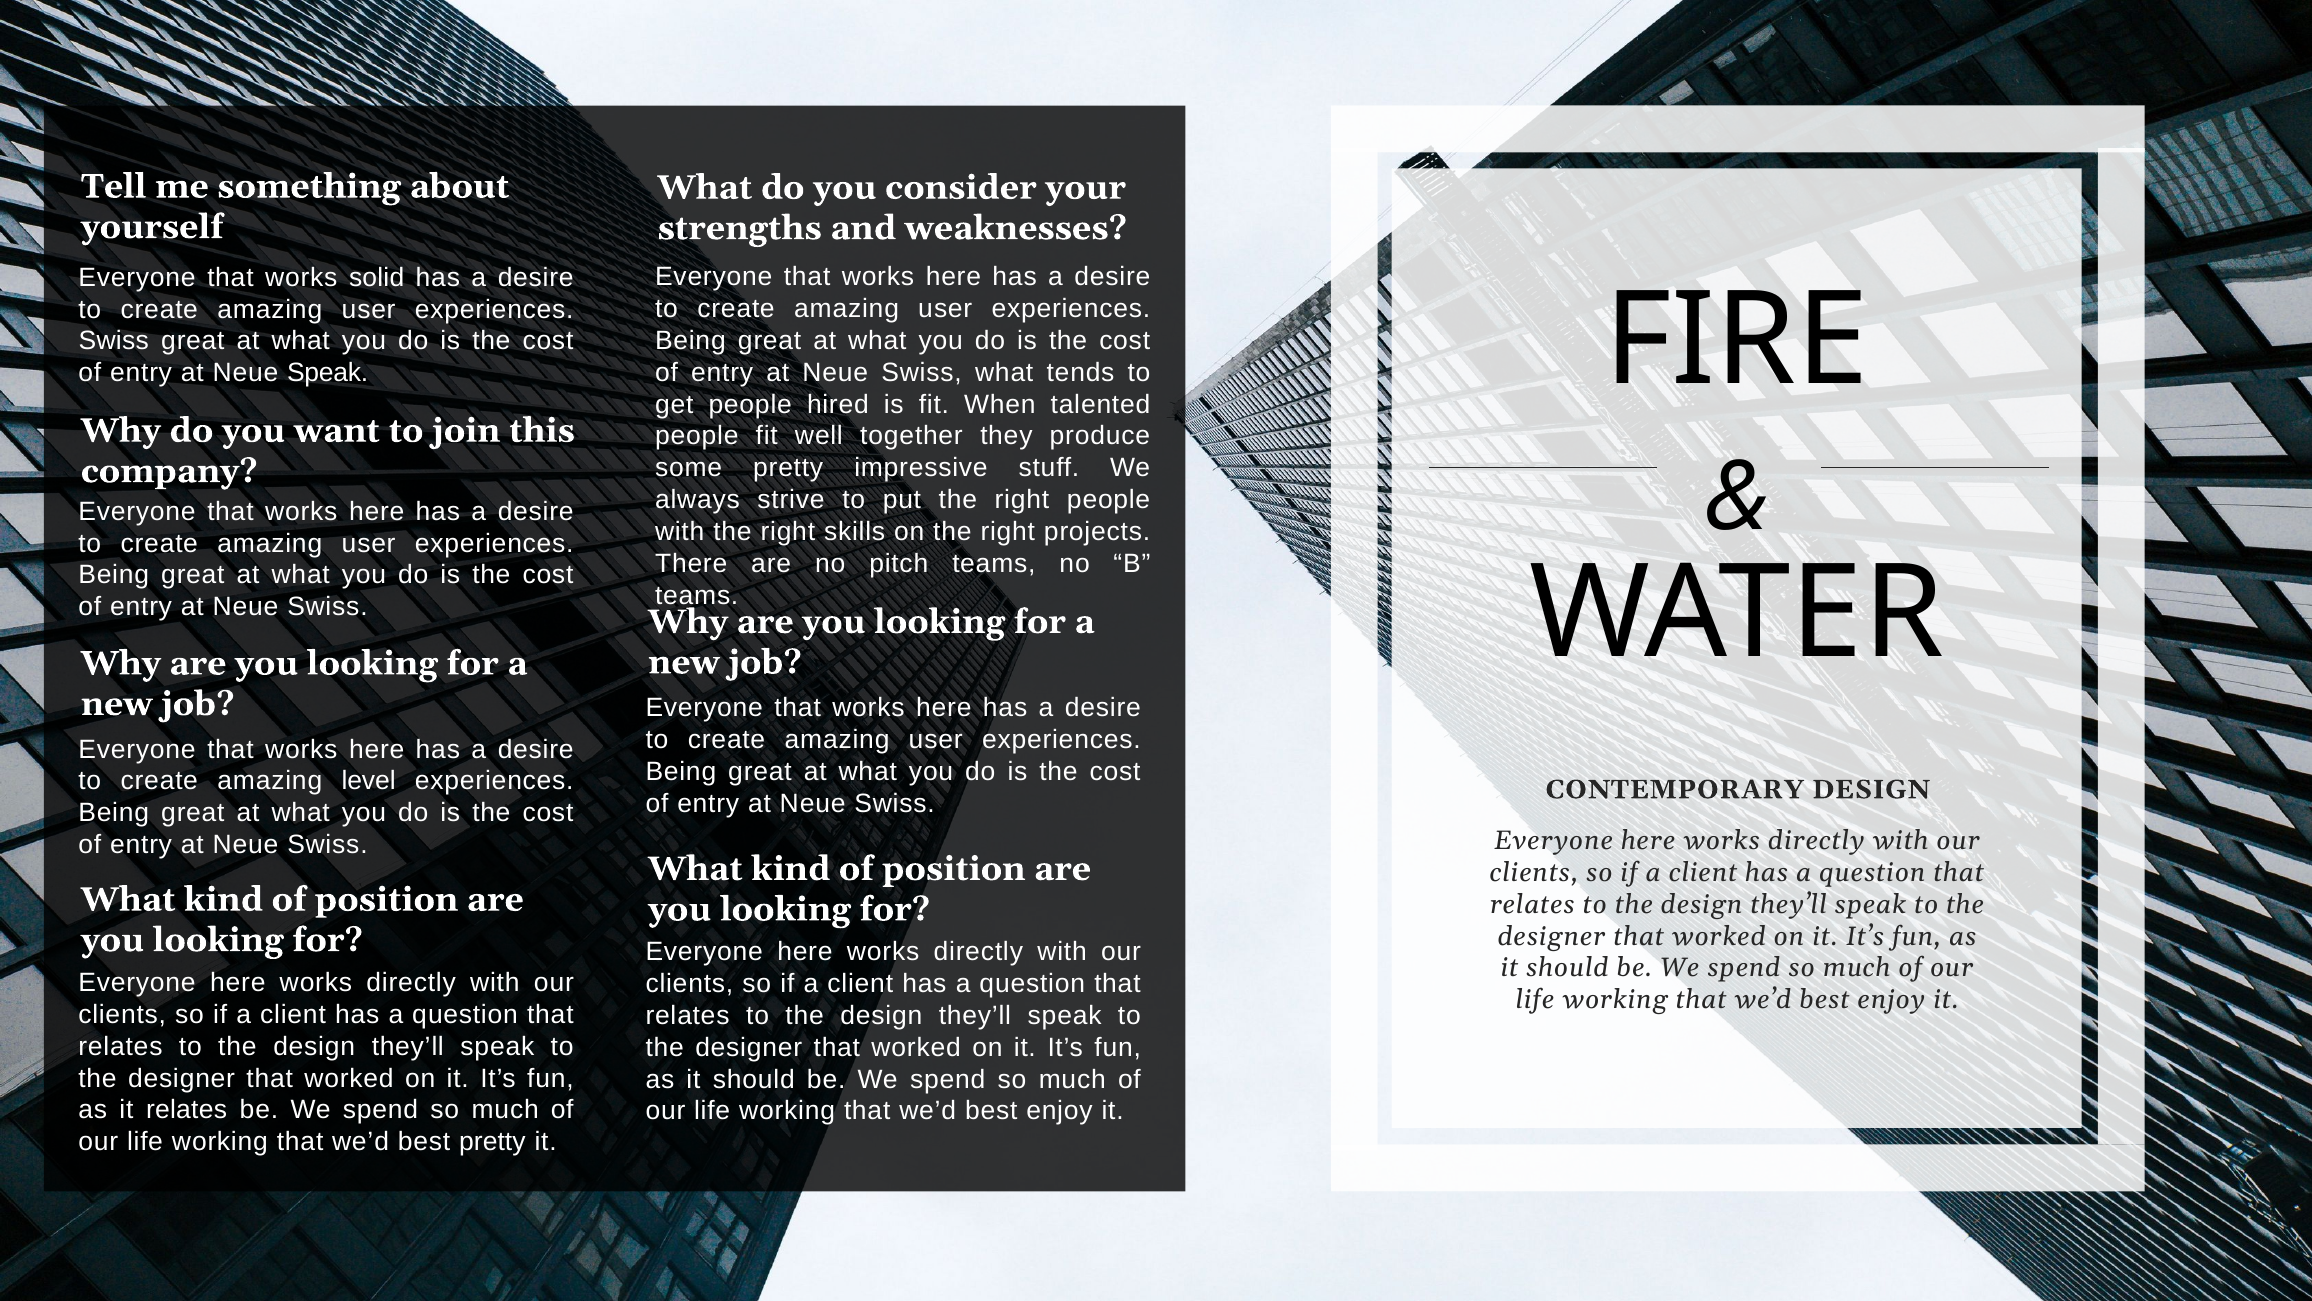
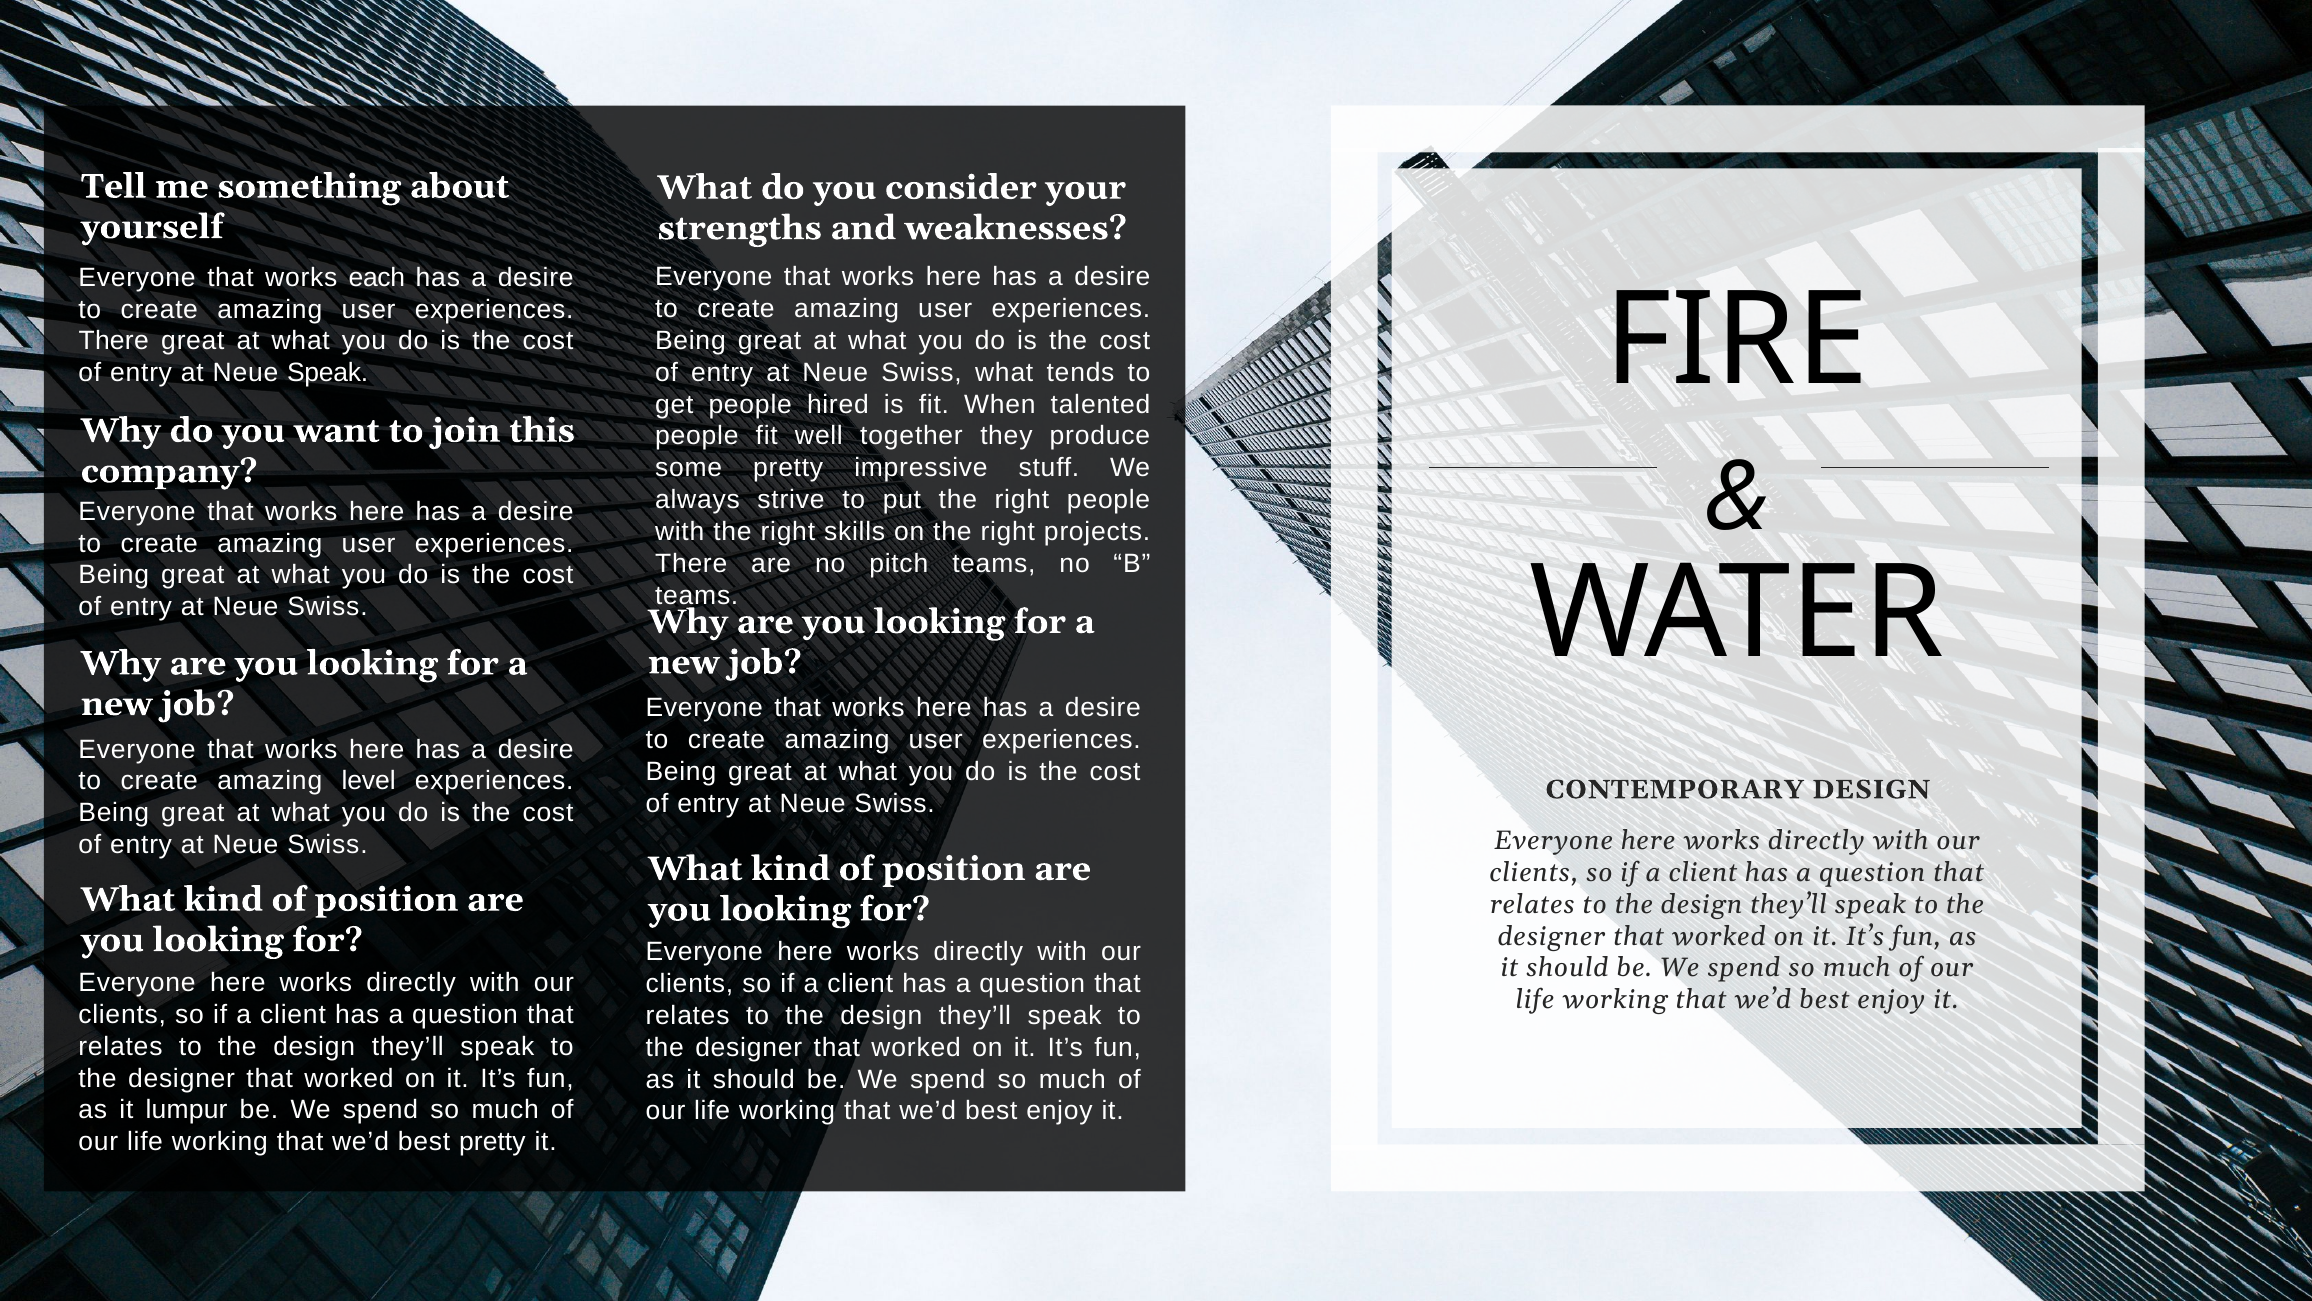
solid: solid -> each (377, 277)
Swiss: Swiss -> There (114, 341)
it relates: relates -> lumpur (187, 1110)
